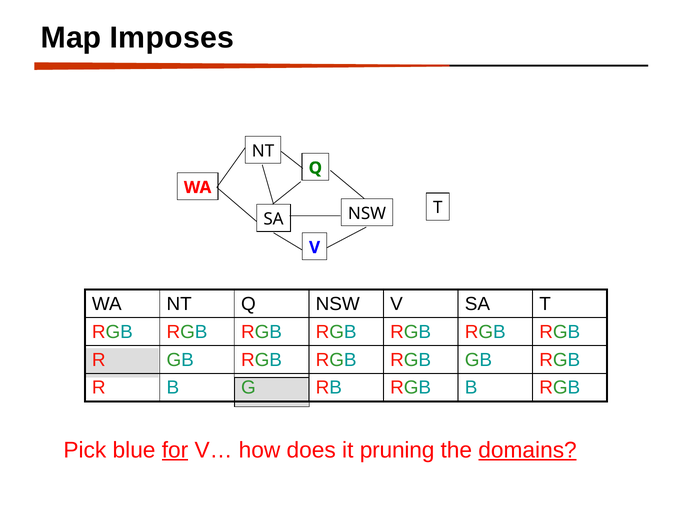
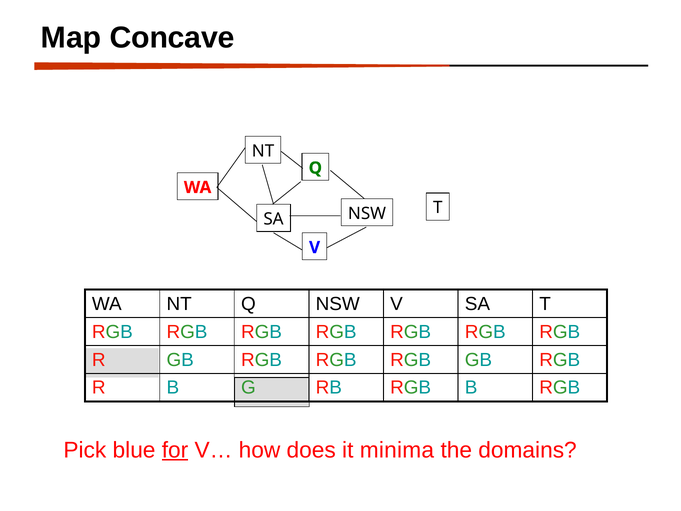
Imposes: Imposes -> Concave (172, 38)
pruning: pruning -> minima (397, 450)
domains underline: present -> none (528, 450)
